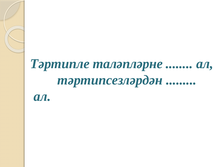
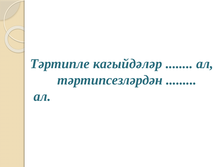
таләпләрне: таләпләрне -> кагыйдәләр (128, 64)
